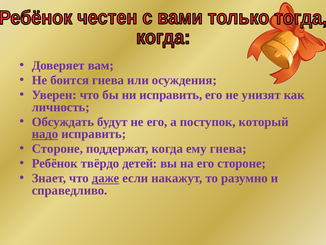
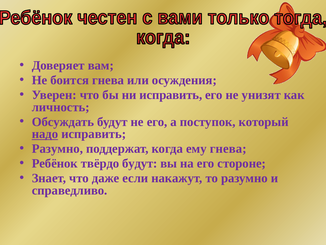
Стороне: Стороне -> Разумно (57, 148)
твёрдо детей: детей -> будут (140, 163)
даже underline: present -> none (106, 178)
